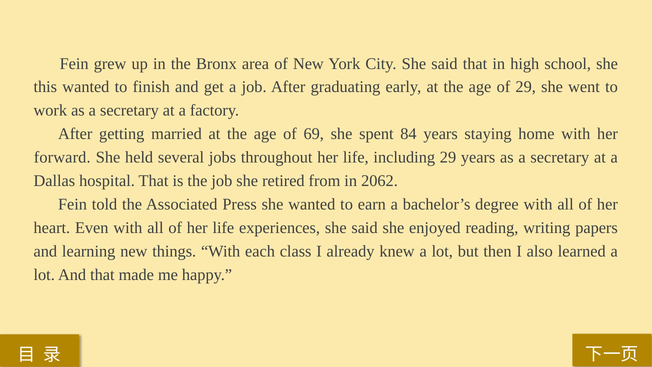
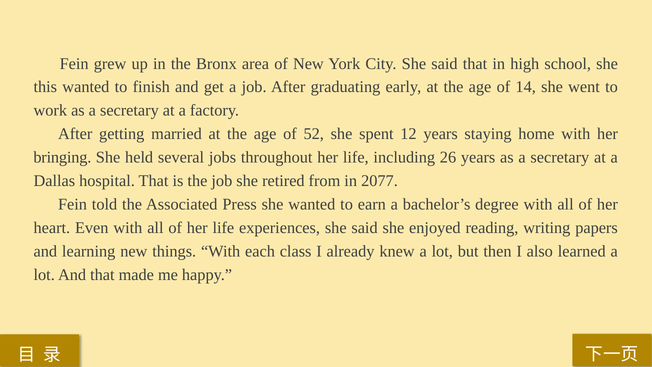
of 29: 29 -> 14 (526, 87)
69: 69 -> 52 (314, 134)
84: 84 -> 12 (408, 134)
forward: forward -> bringing (62, 157)
including 29: 29 -> 26 (448, 157)
2062: 2062 -> 2077 (379, 181)
